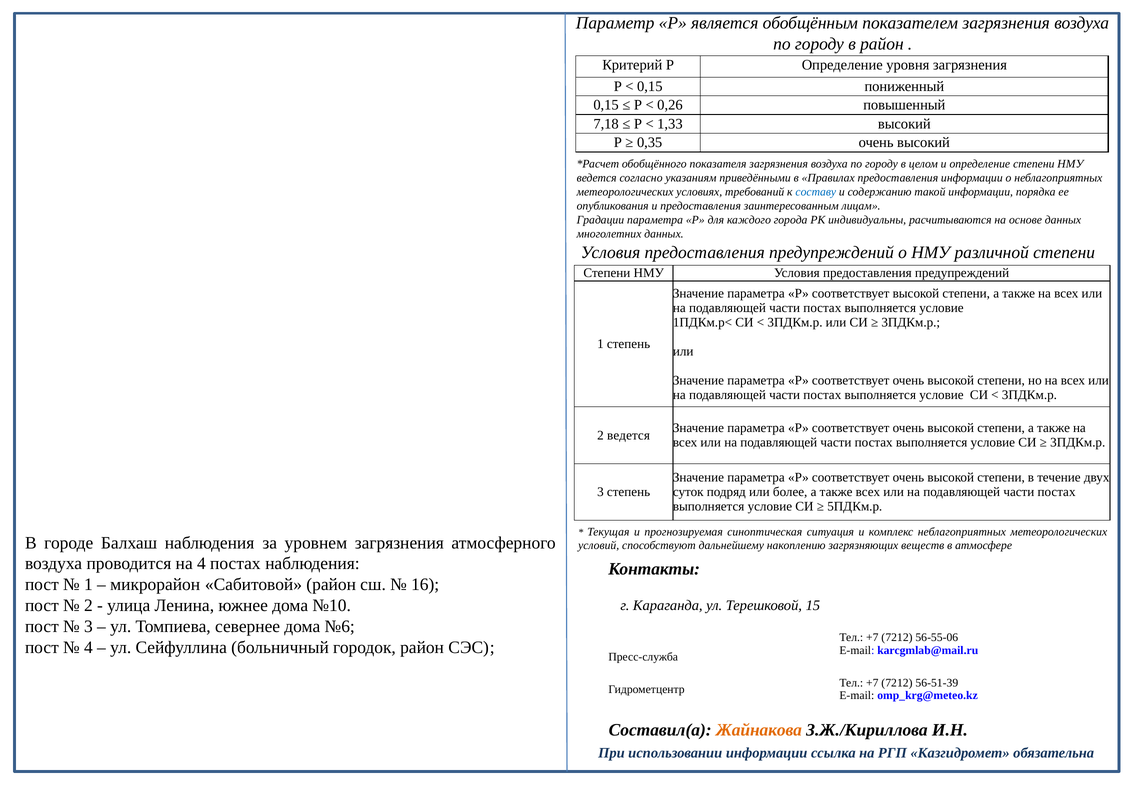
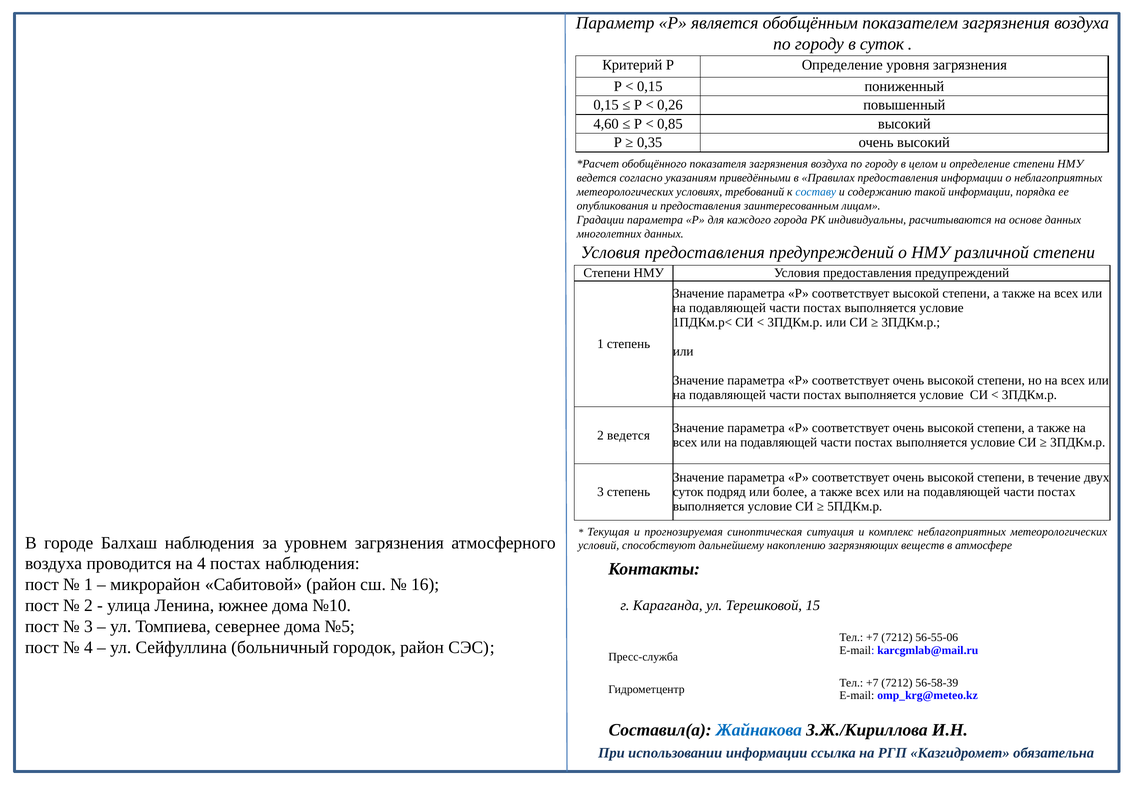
в район: район -> суток (882, 44)
7,18: 7,18 -> 4,60 (606, 124)
1,33: 1,33 -> 0,85 (670, 124)
№6: №6 -> №5 (340, 627)
56-51-39: 56-51-39 -> 56-58-39 (937, 683)
Жайнакова colour: orange -> blue (759, 730)
